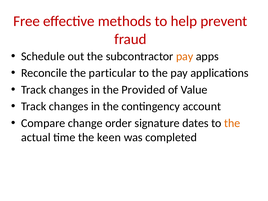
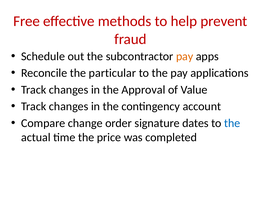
Provided: Provided -> Approval (143, 90)
the colour: orange -> blue (232, 123)
keen: keen -> price (109, 137)
